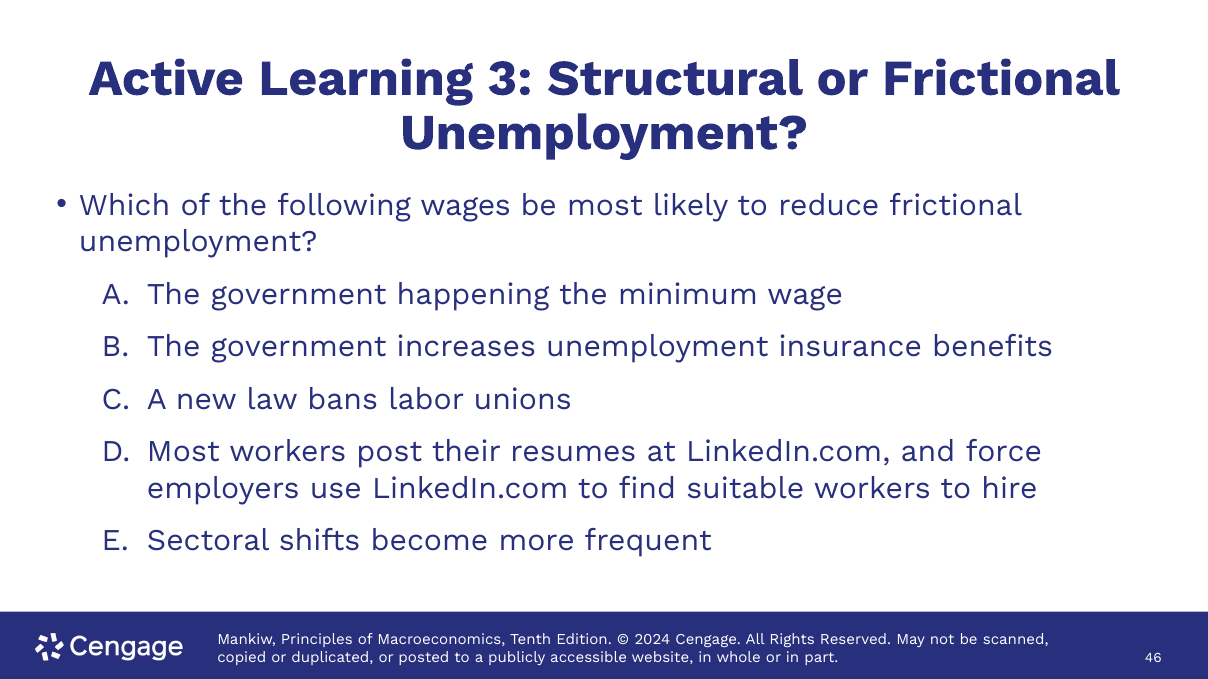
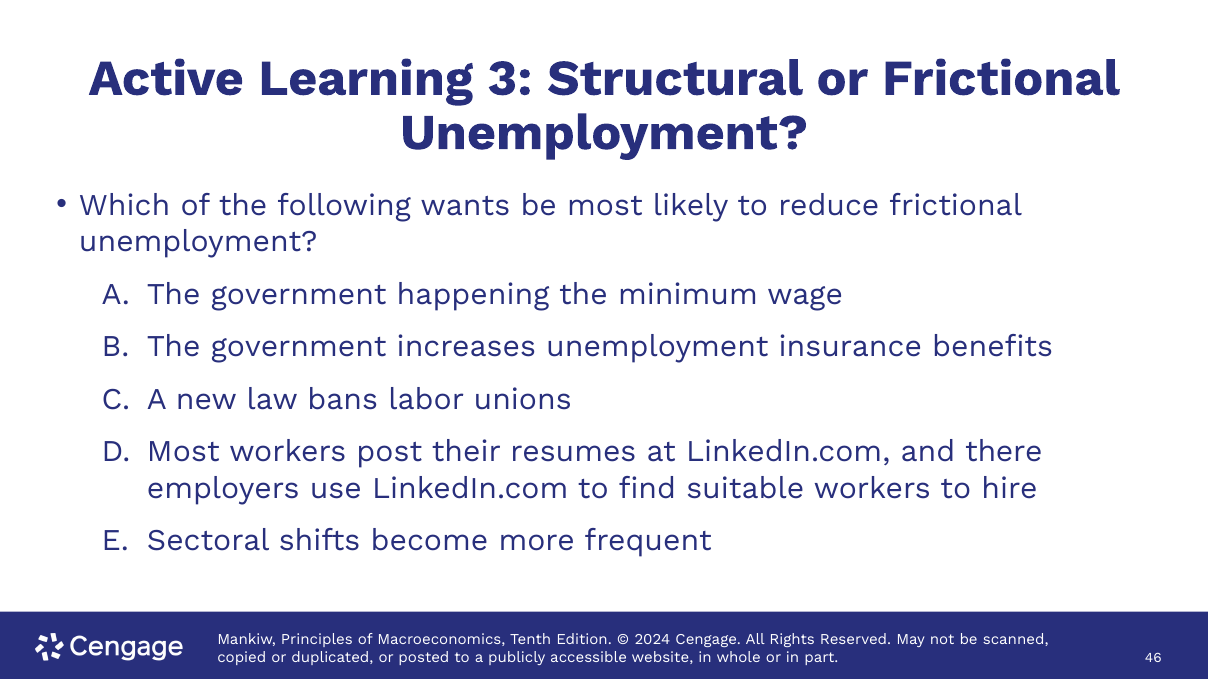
wages: wages -> wants (465, 206)
force: force -> there (1004, 452)
